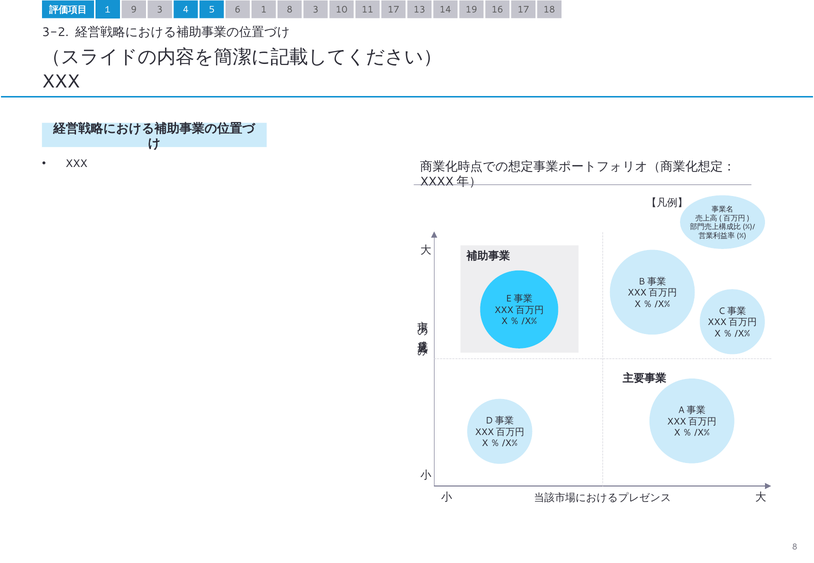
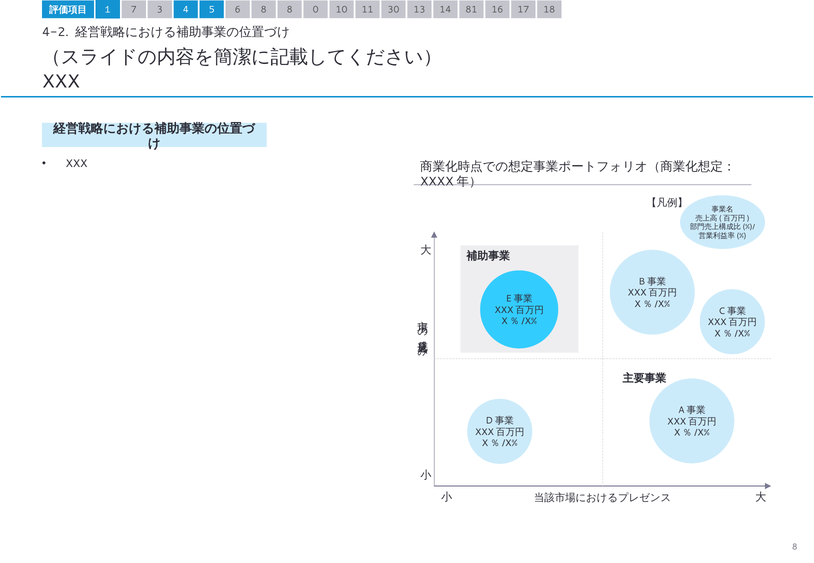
9: 9 -> 7 (134, 10)
6 1: 1 -> 8 (264, 10)
8 3: 3 -> 0 (316, 10)
11 17: 17 -> 30 (393, 10)
19: 19 -> 81 (471, 10)
3-2: 3-2 -> 4-2 (55, 32)
